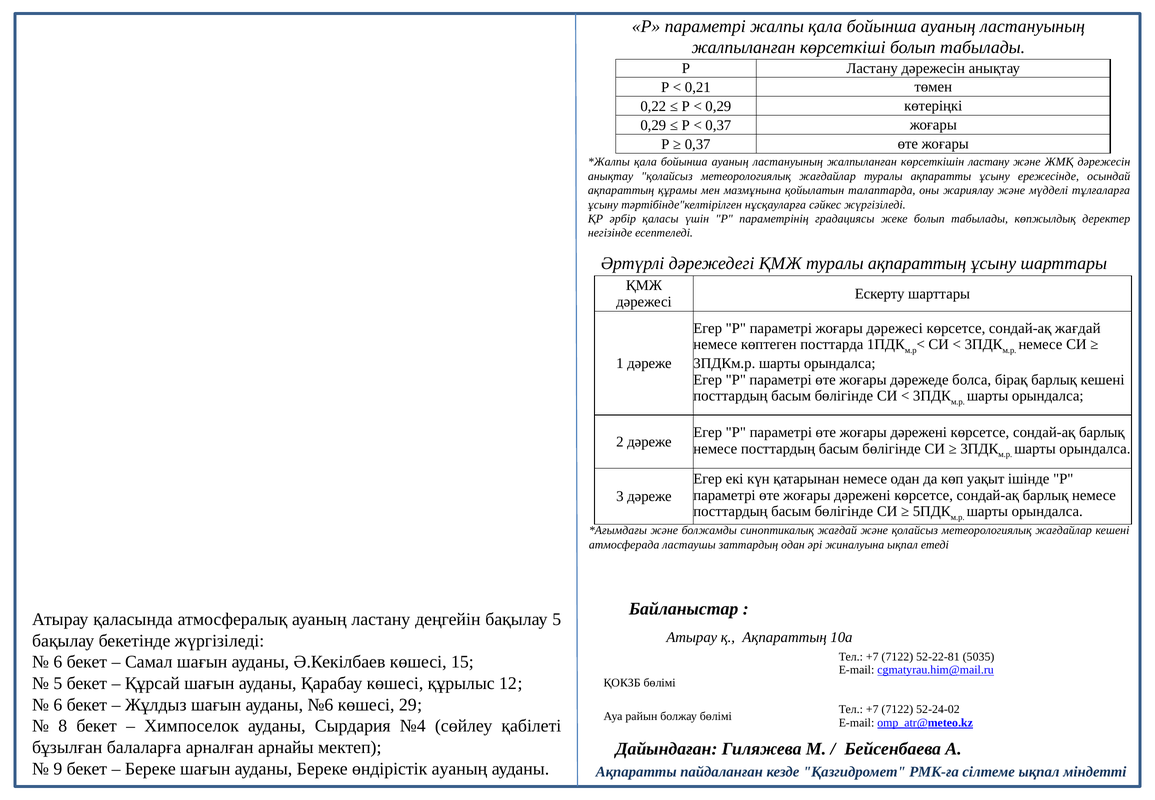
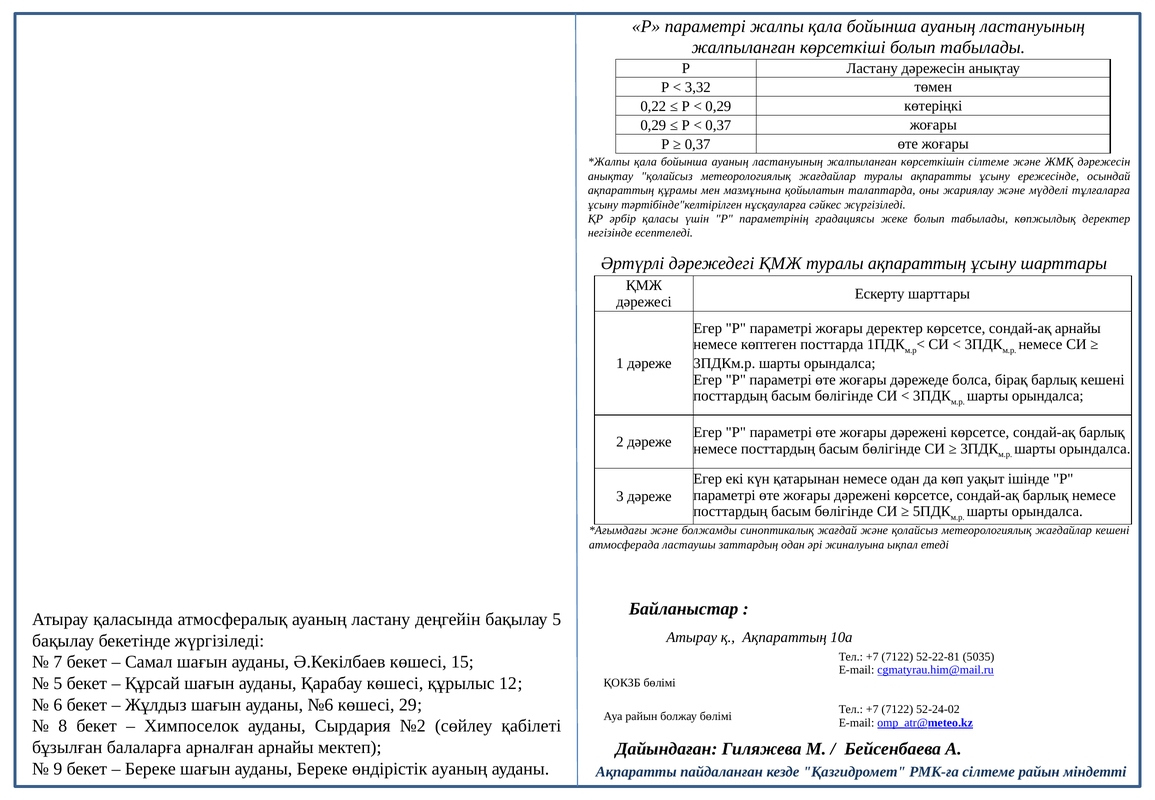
0,21: 0,21 -> 3,32 (698, 87)
көрсеткішін ластану: ластану -> сілтеме (989, 162)
жоғары дәрежесі: дәрежесі -> деректер (895, 328)
сондай-ақ жағдай: жағдай -> арнайы (1078, 328)
6: 6 -> 7 (58, 662)
№4: №4 -> №2 (413, 726)
сілтеме ықпал: ықпал -> райын (1039, 771)
